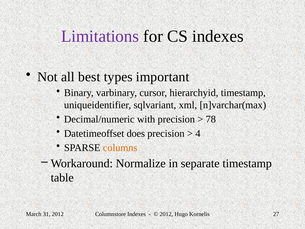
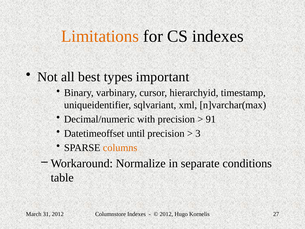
Limitations colour: purple -> orange (100, 36)
78: 78 -> 91 (211, 119)
does: does -> until (136, 133)
4: 4 -> 3 (198, 133)
separate timestamp: timestamp -> conditions (247, 163)
